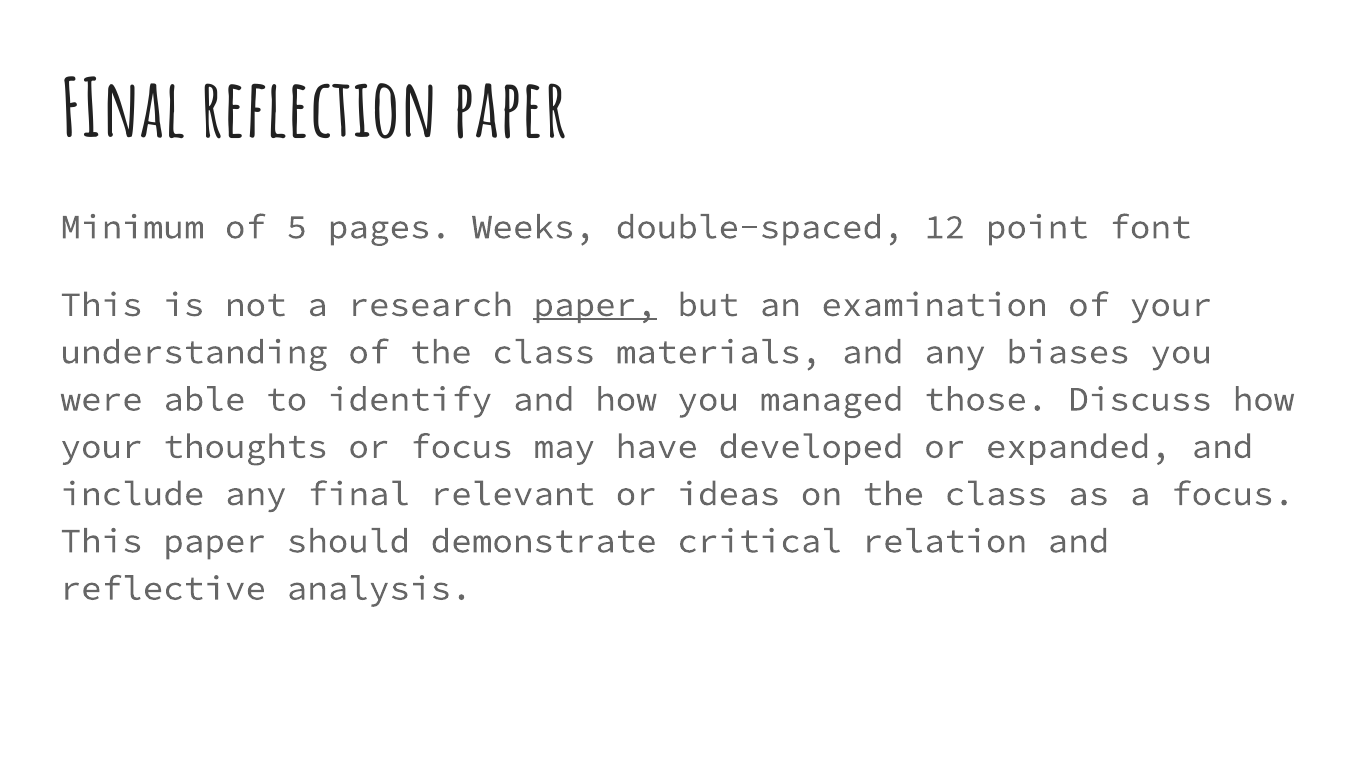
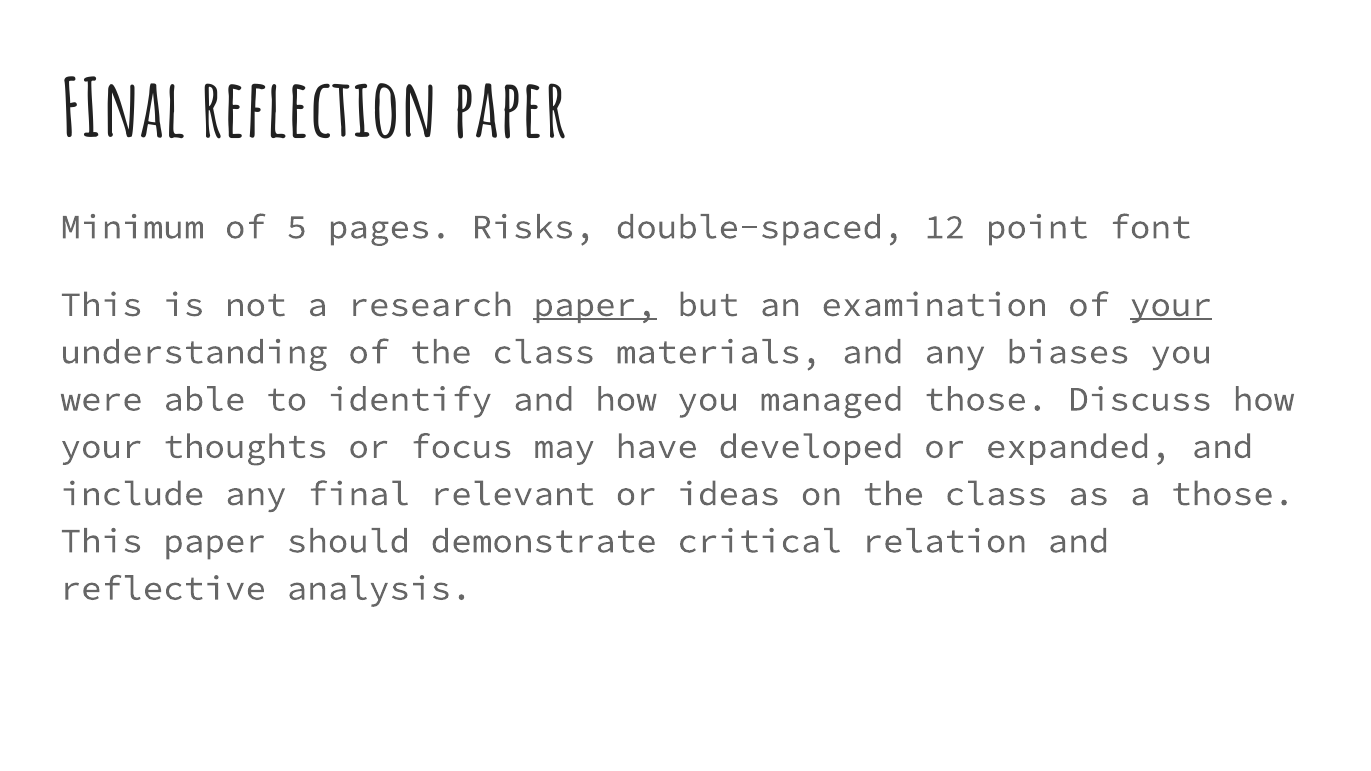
Weeks: Weeks -> Risks (533, 227)
your underline: none -> present (1171, 305)
a focus: focus -> those (1233, 494)
